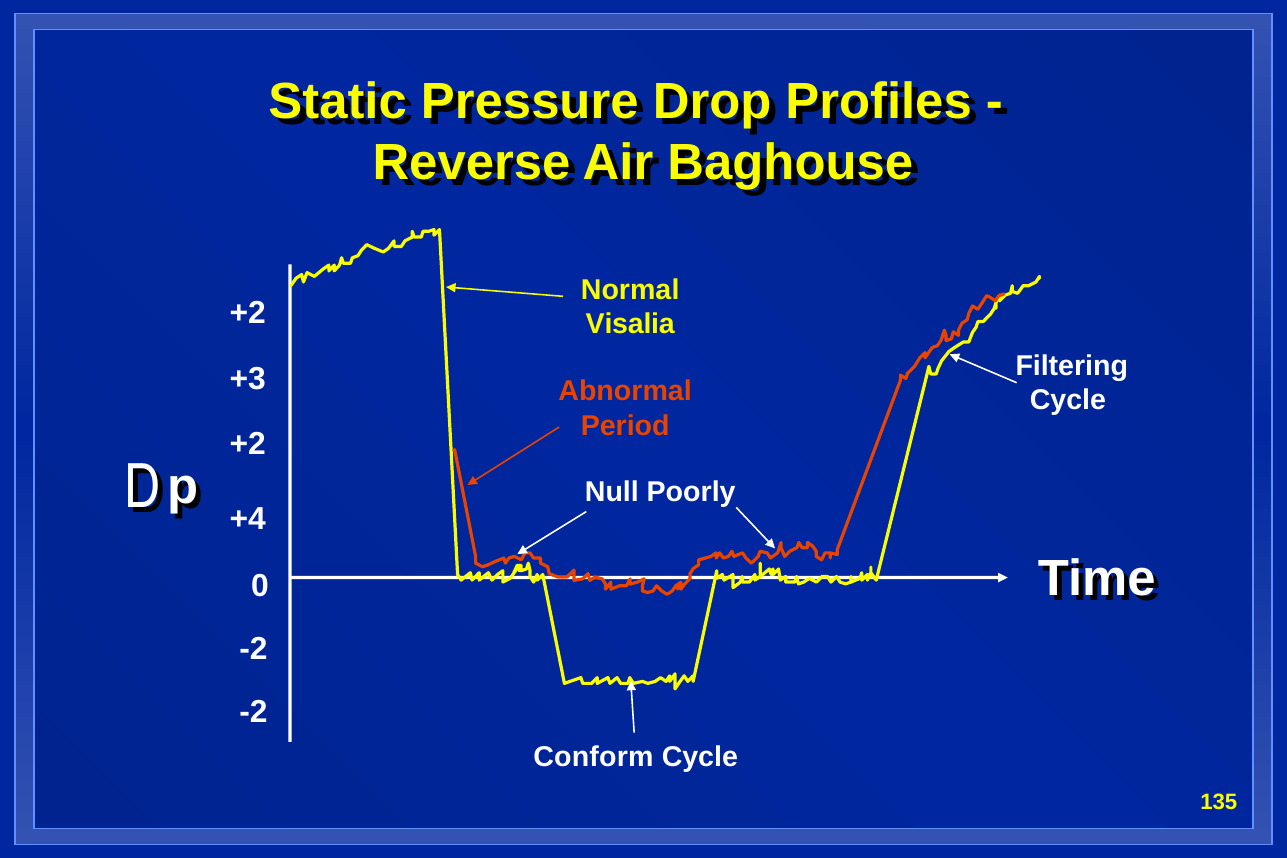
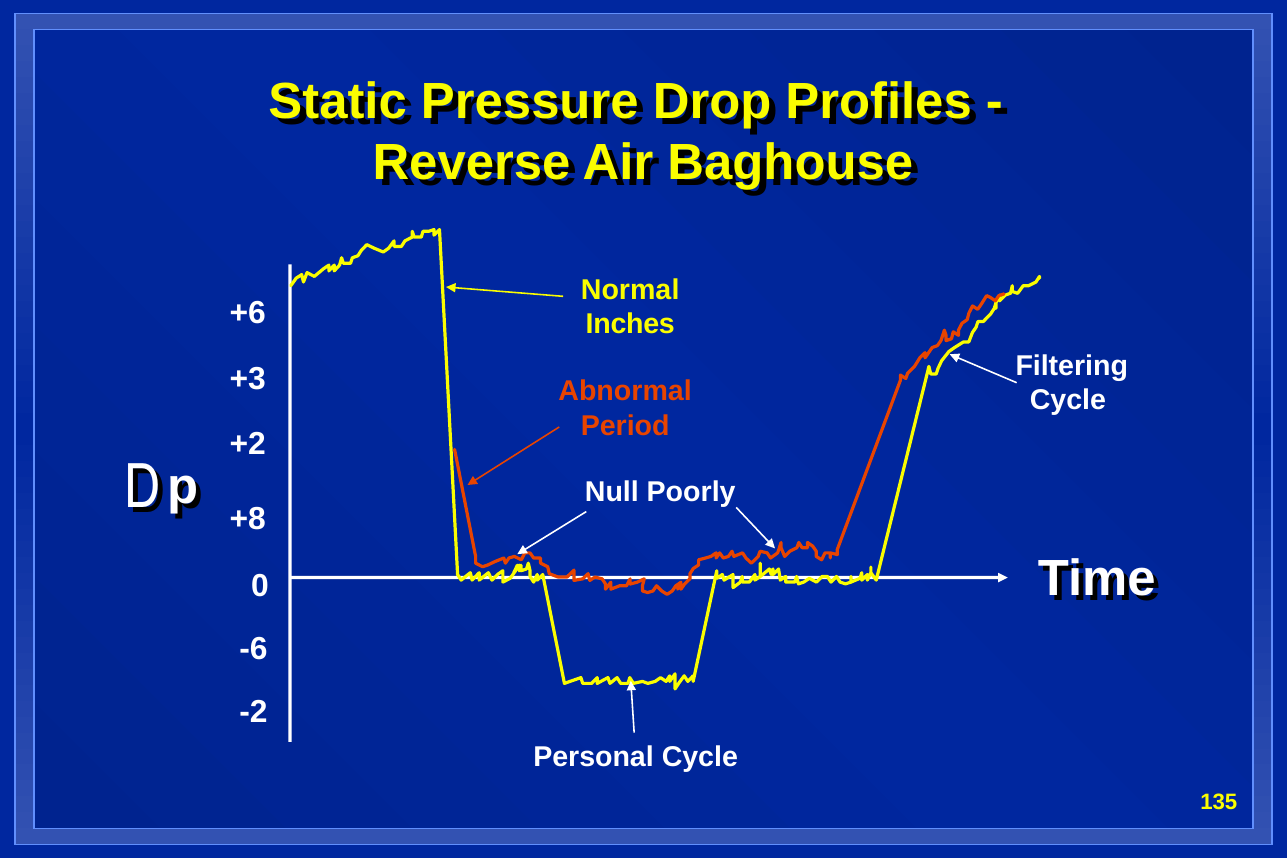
+2: +2 -> +6 (248, 313)
Visalia: Visalia -> Inches (630, 324)
+4: +4 -> +8 (248, 519)
-2: -2 -> -6 (253, 649)
Conform: Conform -> Personal (594, 758)
